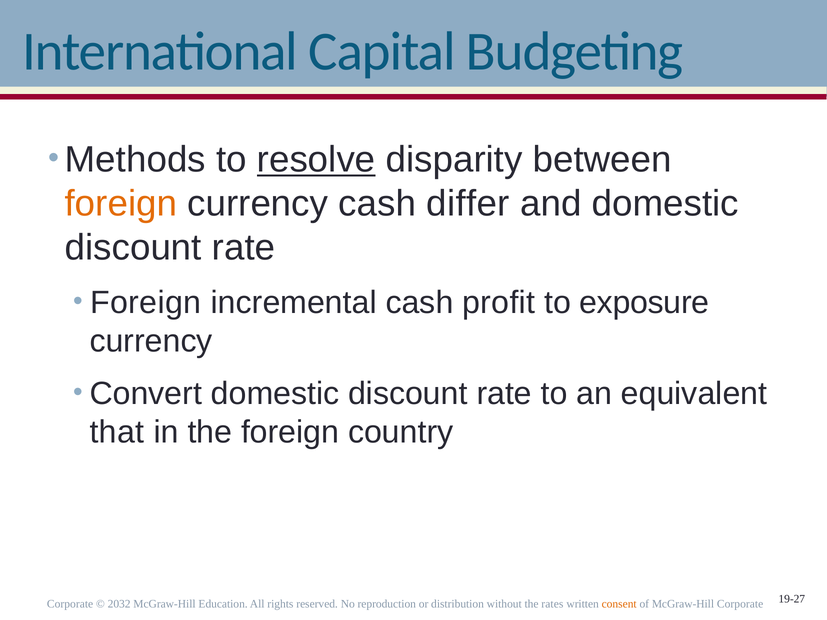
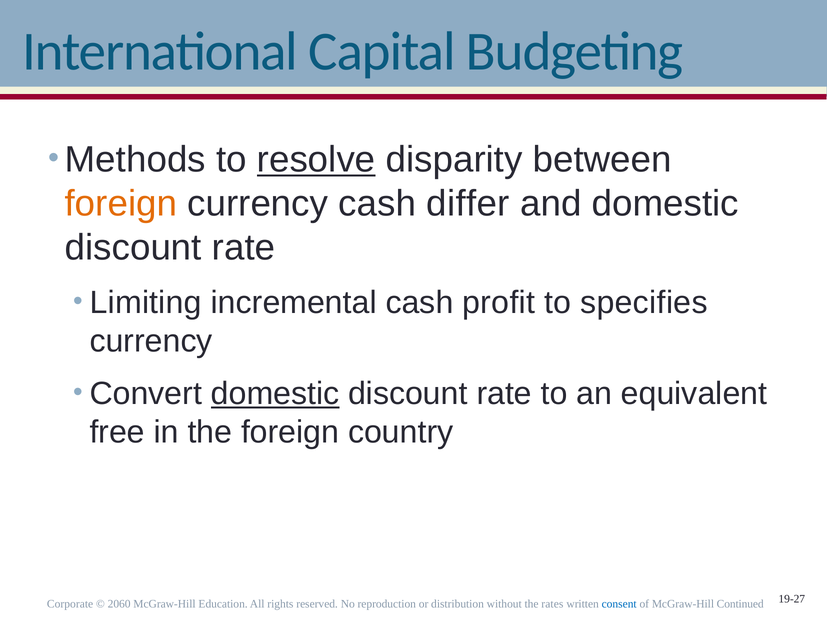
Foreign: Foreign -> Limiting (146, 303)
exposure: exposure -> specifies (644, 303)
domestic underline: none -> present (275, 394)
that: that -> free (117, 432)
2032: 2032 -> 2060 (119, 604)
consent colour: orange -> blue (619, 604)
McGraw-Hill Corporate: Corporate -> Continued (740, 604)
